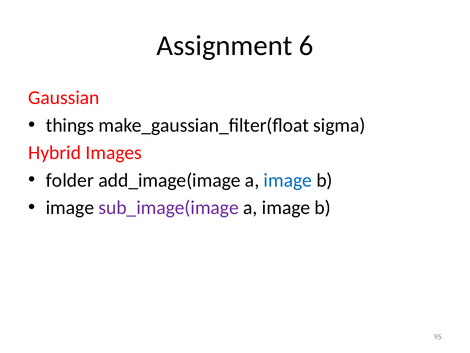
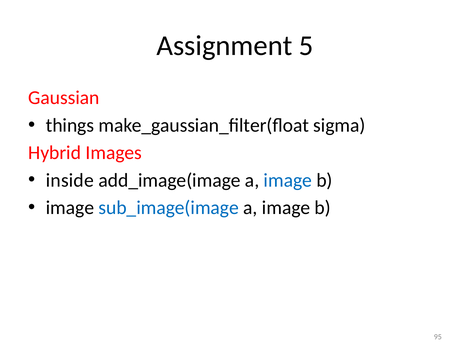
6: 6 -> 5 (306, 45)
folder: folder -> inside (70, 180)
sub_image(image colour: purple -> blue (169, 207)
